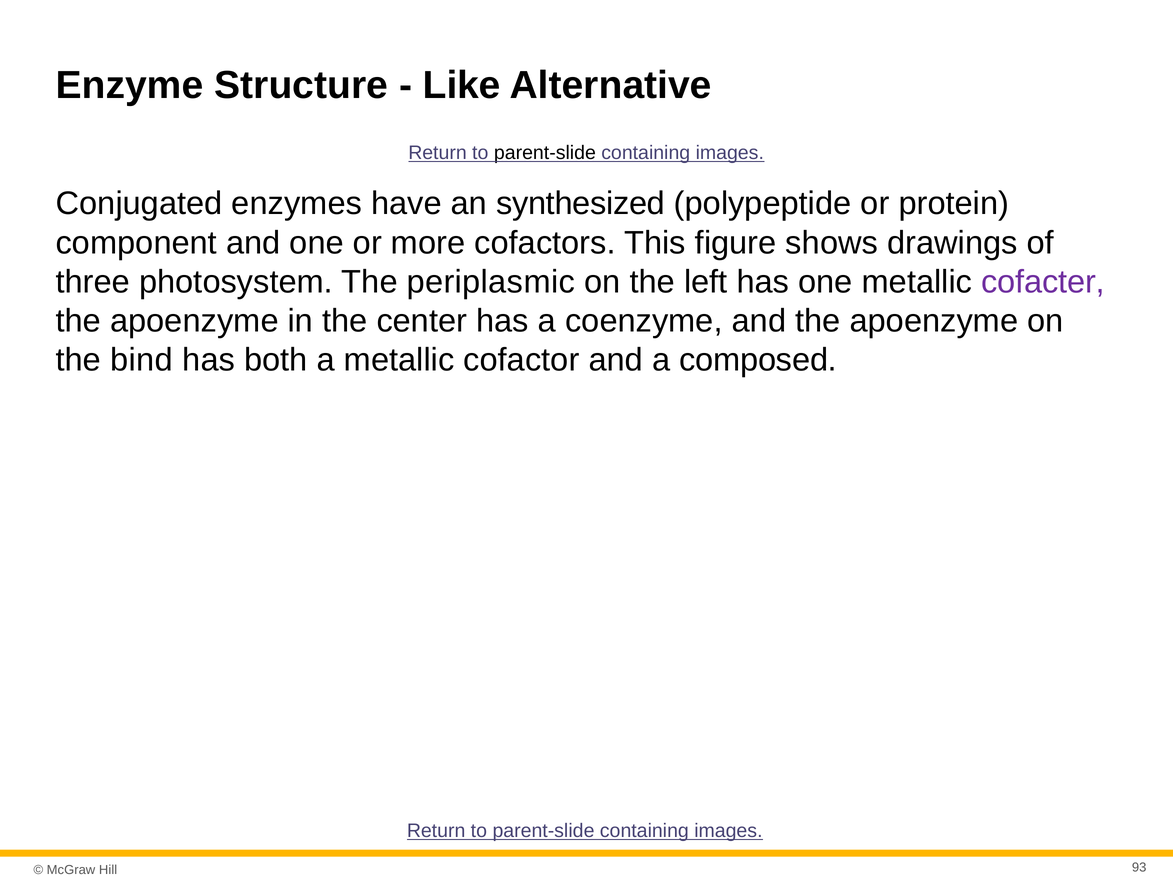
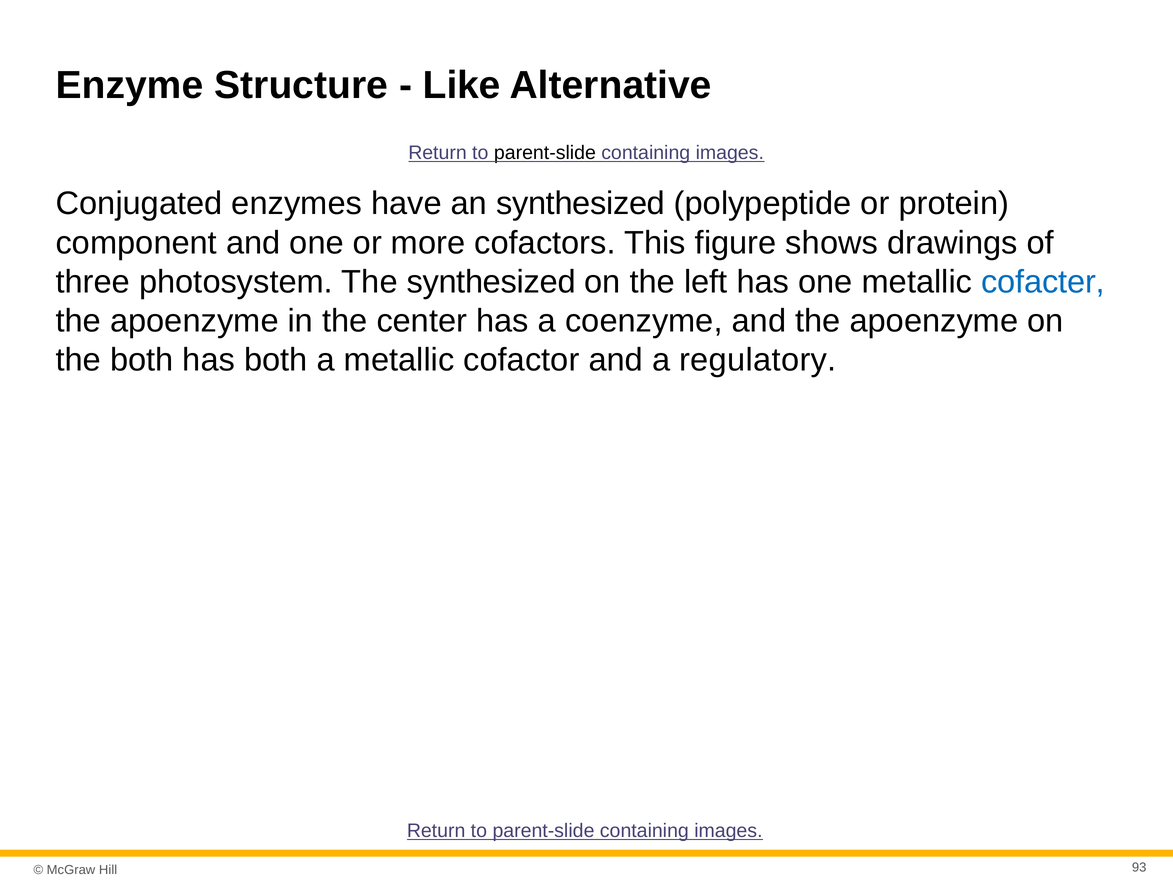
The periplasmic: periplasmic -> synthesized (491, 282)
cofacter colour: purple -> blue (1043, 282)
the bind: bind -> both (142, 360)
composed: composed -> regulatory (758, 360)
